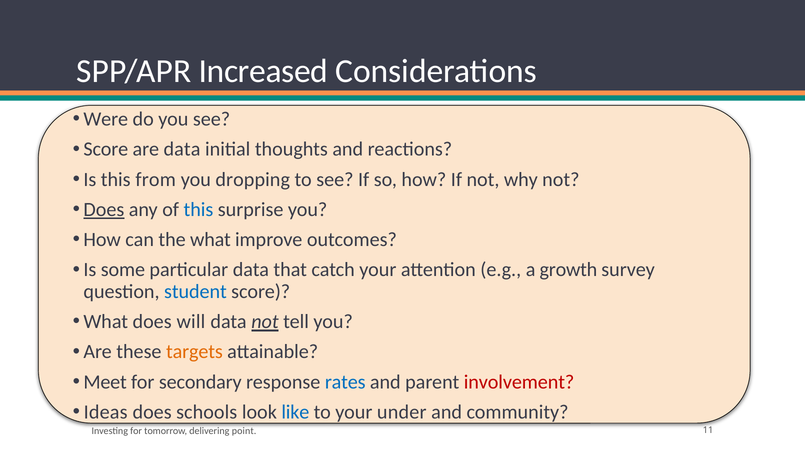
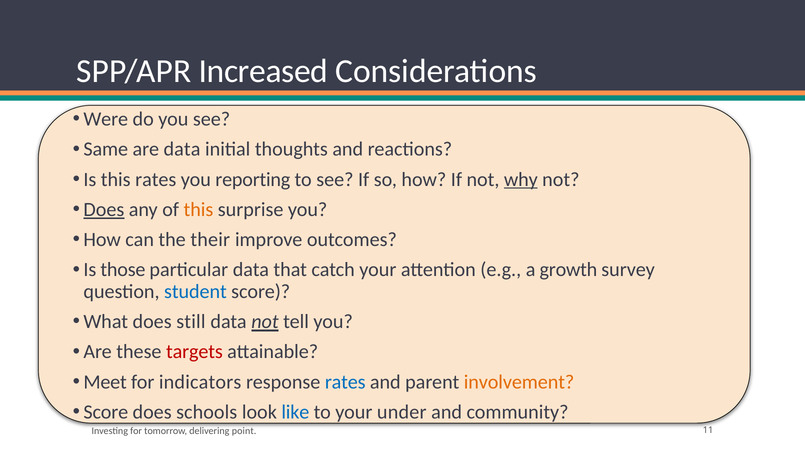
Score: Score -> Same (106, 149)
this from: from -> rates (156, 179)
dropping: dropping -> reporting (253, 179)
why underline: none -> present (521, 179)
this colour: blue -> orange (198, 209)
the what: what -> their (210, 240)
some: some -> those (123, 270)
will: will -> still (191, 322)
targets colour: orange -> red (194, 352)
secondary: secondary -> indicators (200, 382)
involvement colour: red -> orange (519, 382)
Ideas: Ideas -> Score (106, 412)
